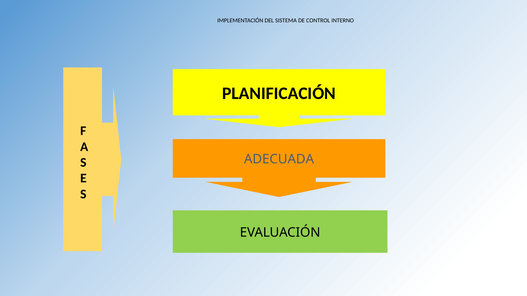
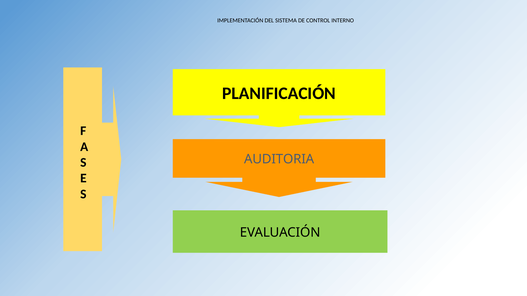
ADECUADA: ADECUADA -> AUDITORIA (279, 160)
